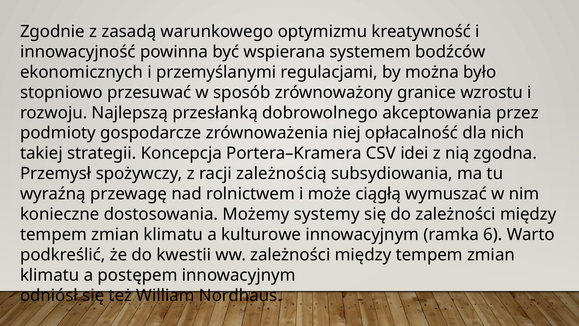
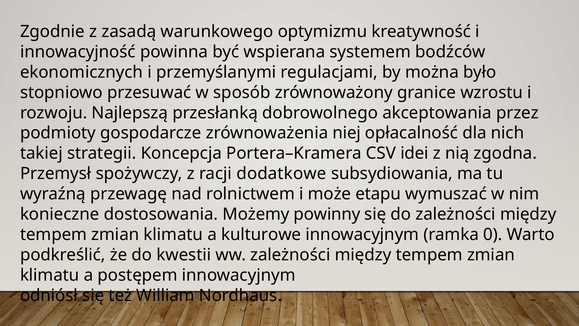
zależnością: zależnością -> dodatkowe (281, 174)
ciągłą: ciągłą -> etapu (378, 194)
systemy: systemy -> powinny (327, 214)
6: 6 -> 0 (493, 234)
